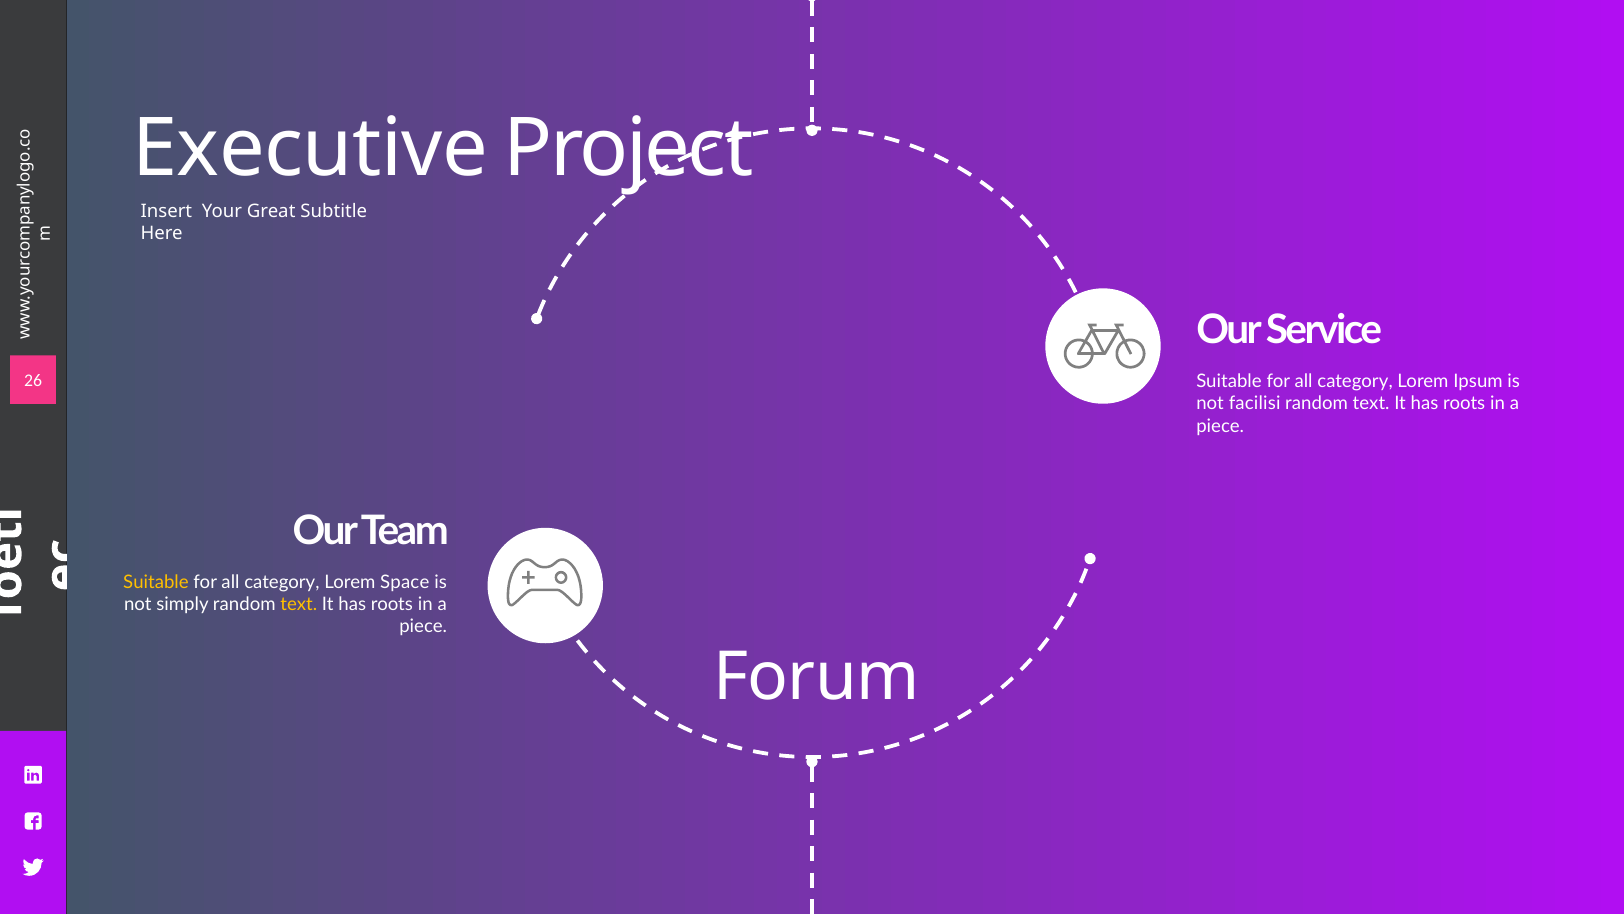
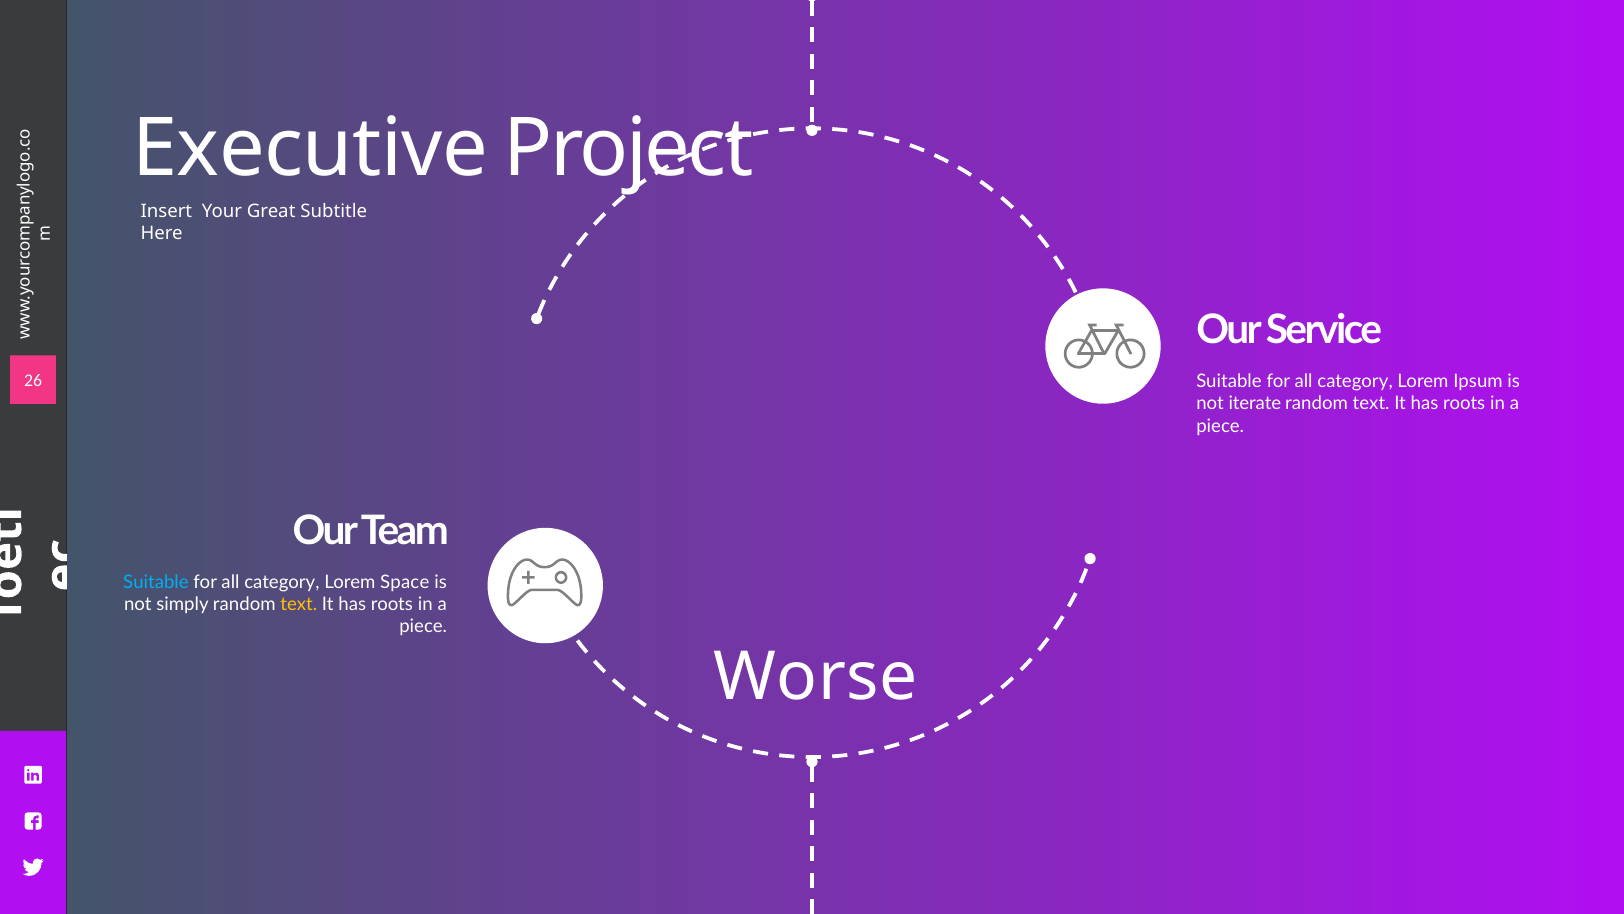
facilisi: facilisi -> iterate (1255, 403)
Suitable colour: yellow -> light blue (156, 582)
Forum: Forum -> Worse (816, 677)
